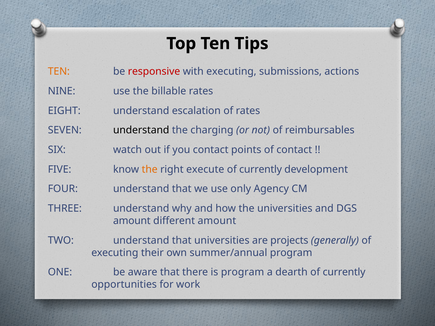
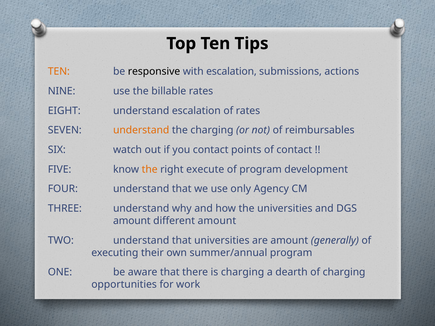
responsive colour: red -> black (154, 72)
with executing: executing -> escalation (231, 72)
understand colour: black -> orange (141, 130)
currently: currently -> program (261, 169)
are projects: projects -> amount (289, 241)
is program: program -> charging (243, 272)
dearth of currently: currently -> charging (344, 272)
